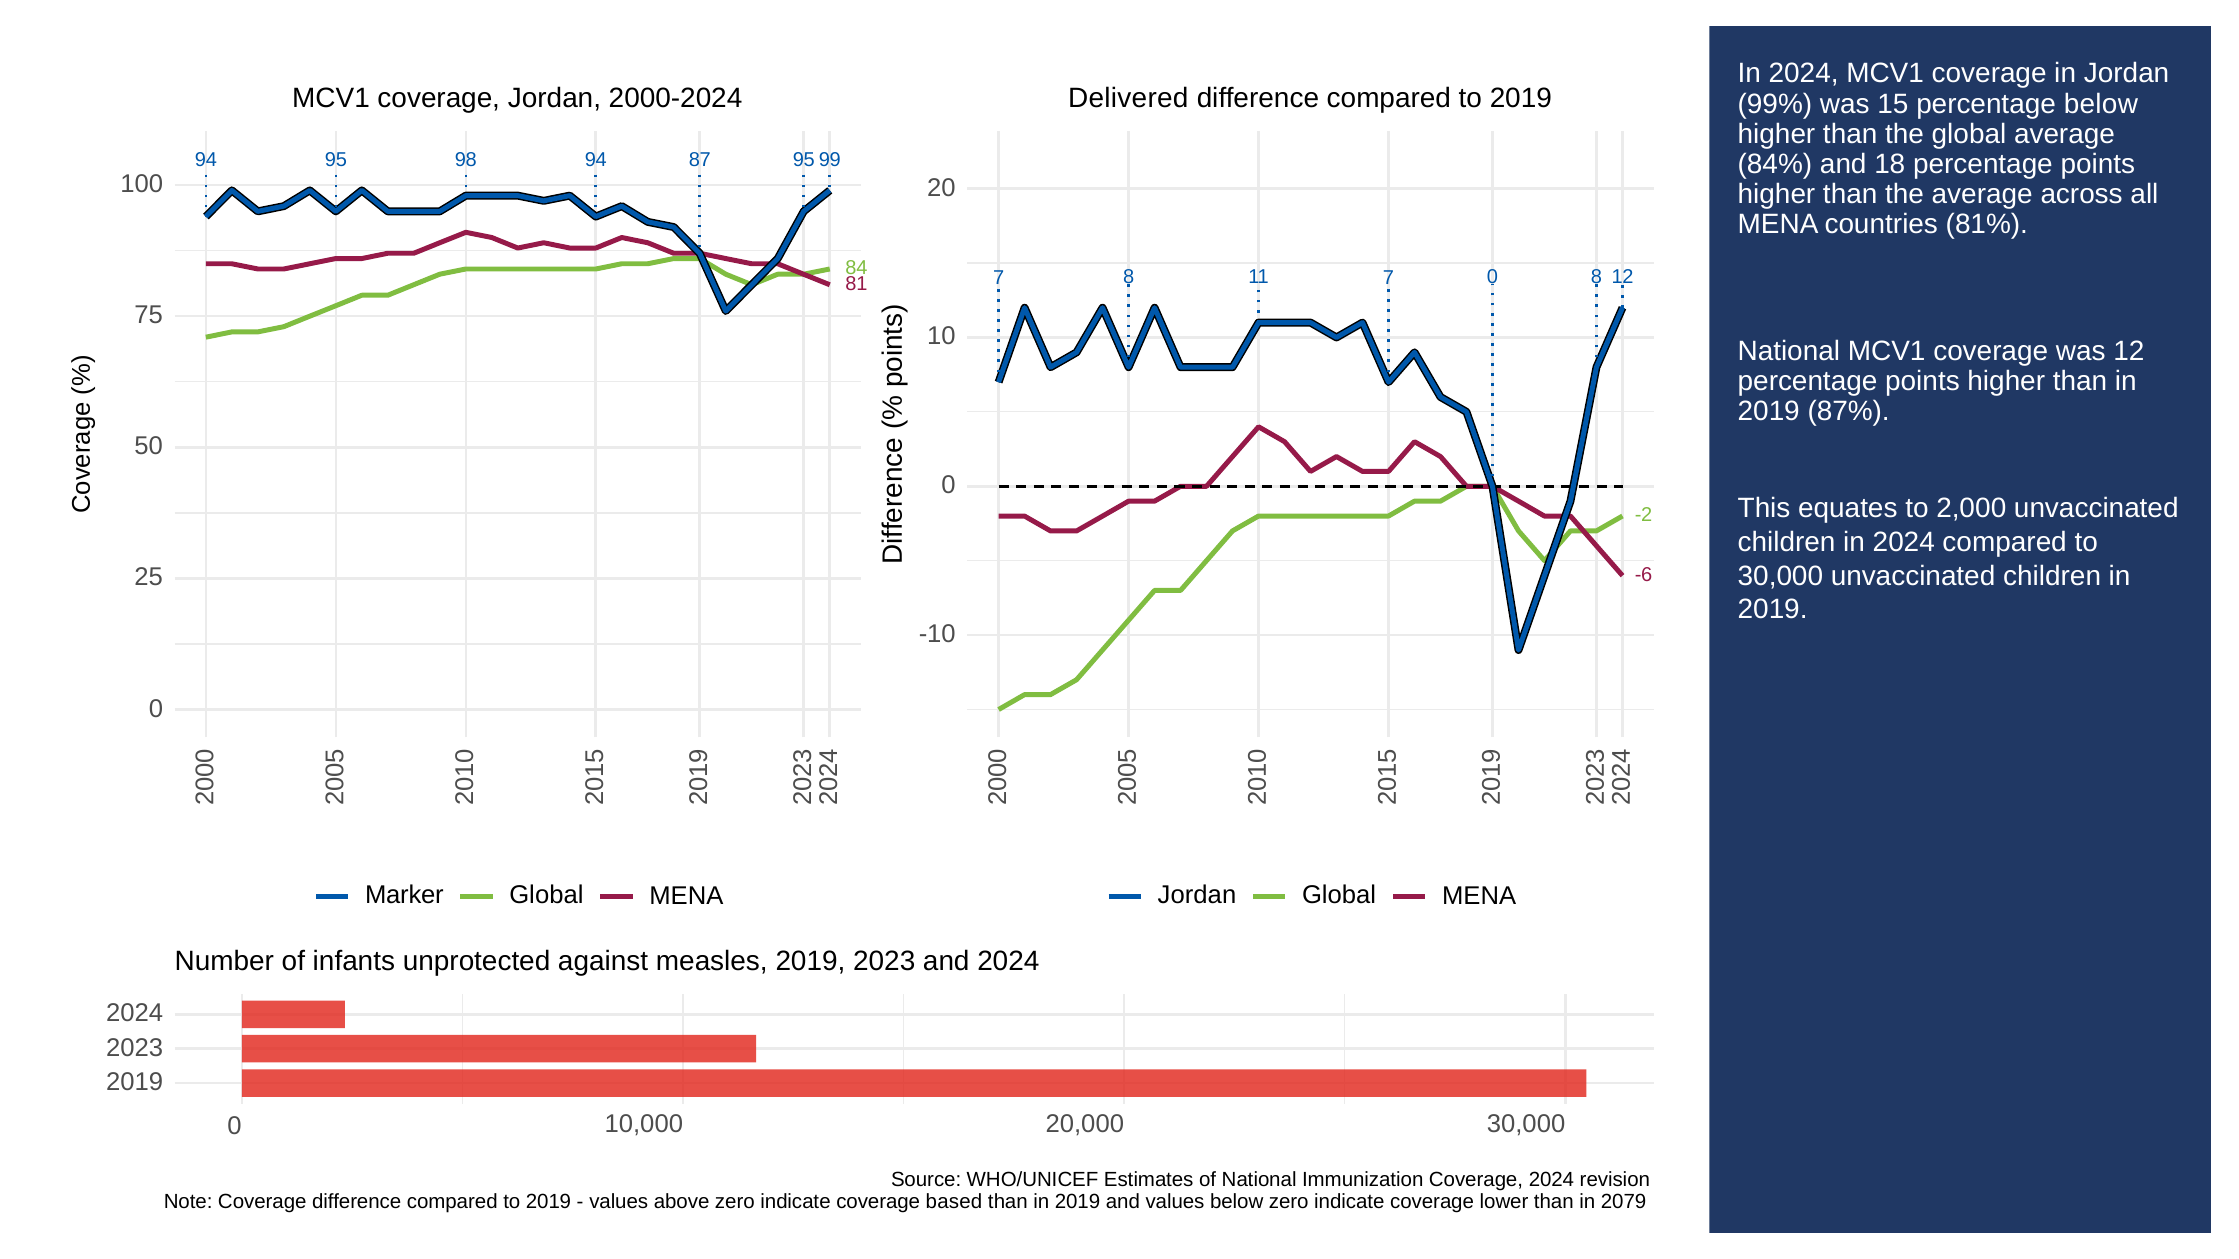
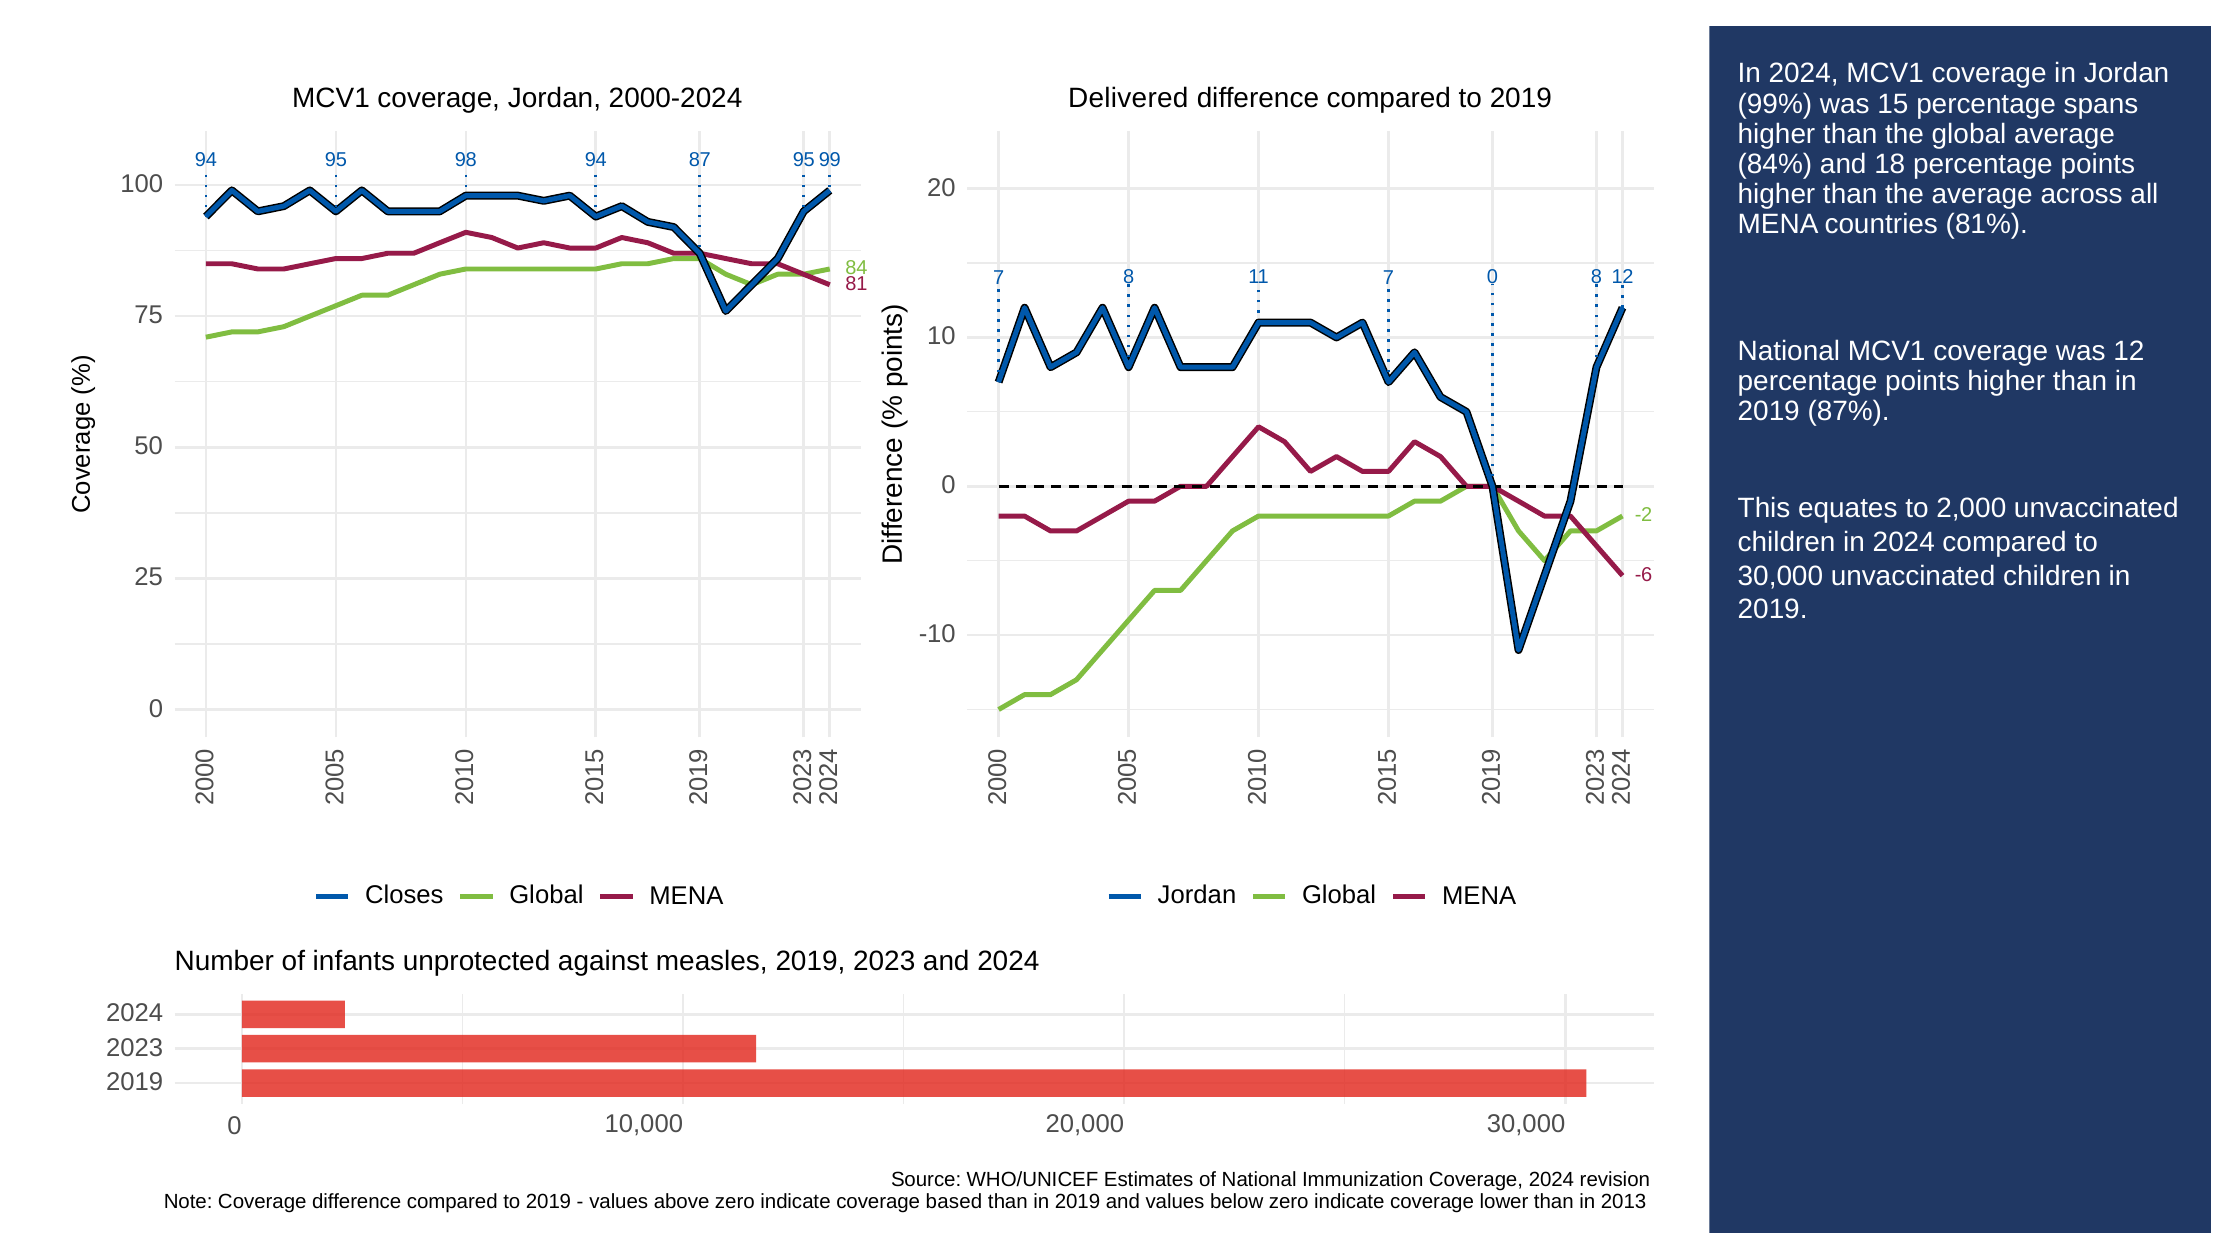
percentage below: below -> spans (2101, 104)
Marker: Marker -> Closes (404, 896)
2079: 2079 -> 2013 (1624, 1202)
